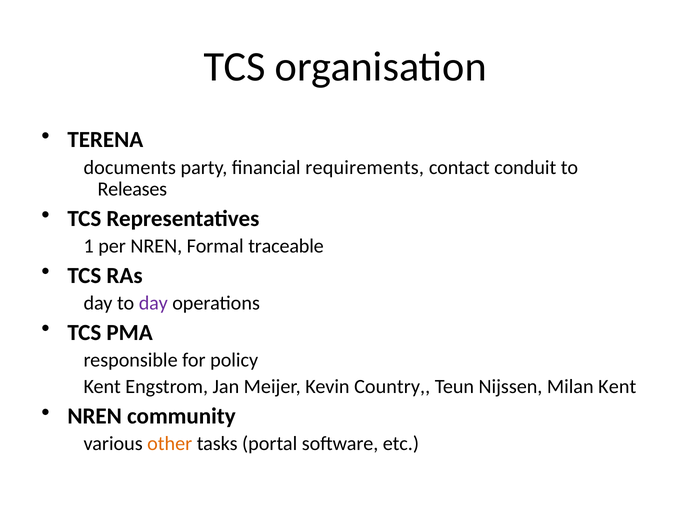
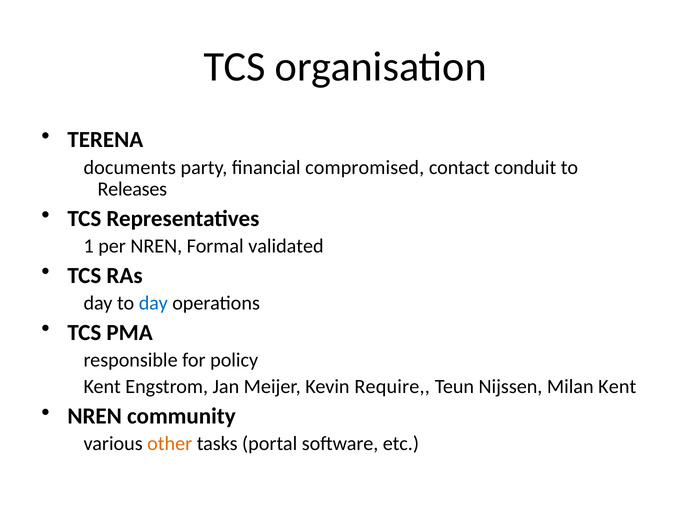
requirements: requirements -> compromised (365, 168)
traceable: traceable -> validated (286, 246)
day colour: purple -> blue (153, 303)
Country: Country -> Require (392, 387)
